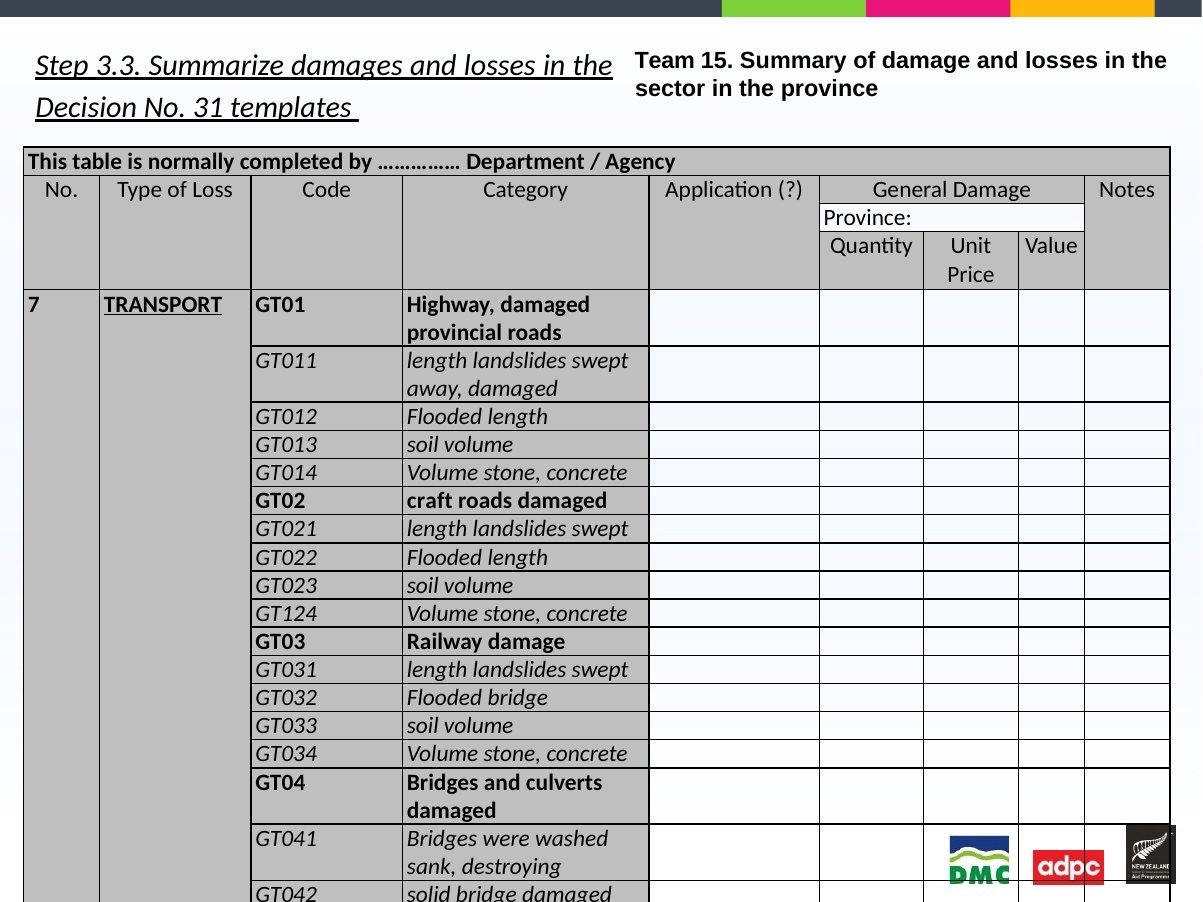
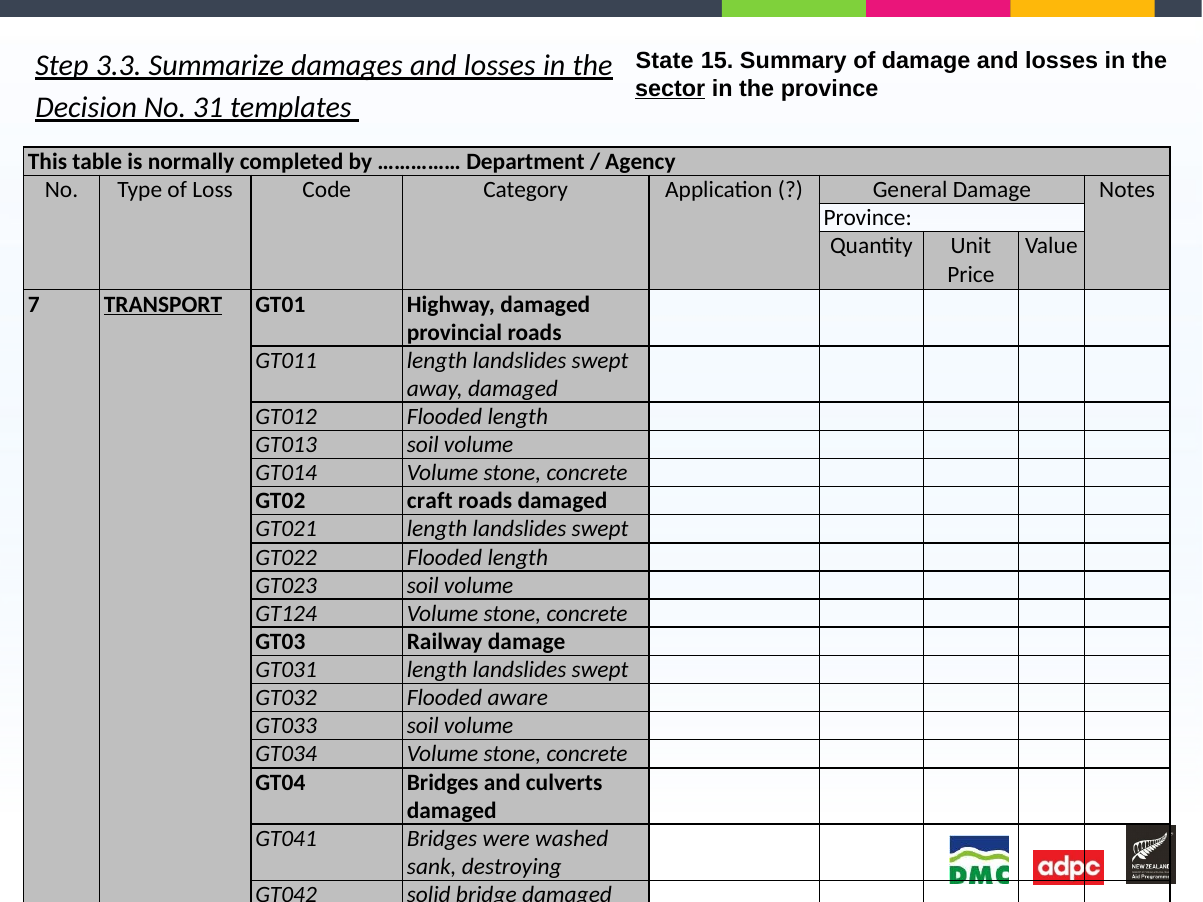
Team: Team -> State (665, 60)
sector underline: none -> present (670, 88)
Flooded bridge: bridge -> aware (518, 698)
